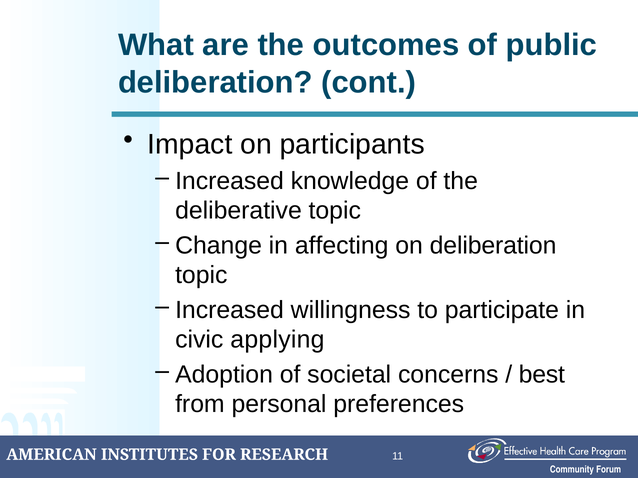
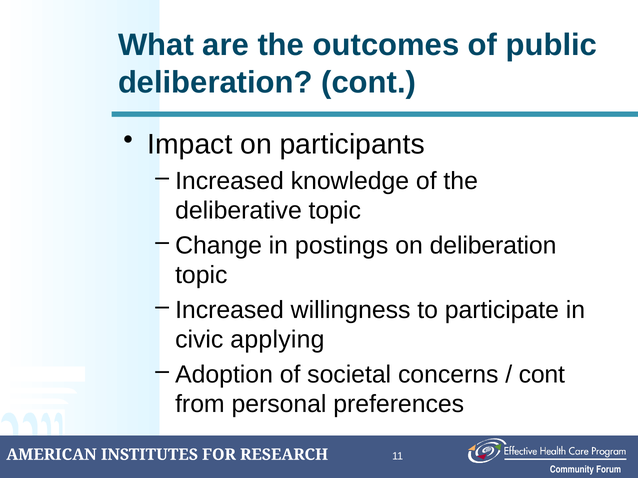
affecting: affecting -> postings (342, 246)
best: best -> cont (542, 375)
